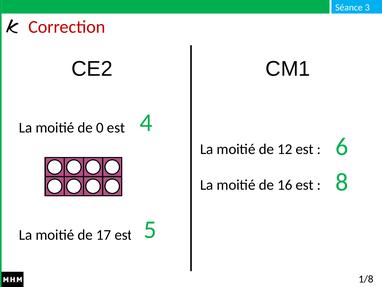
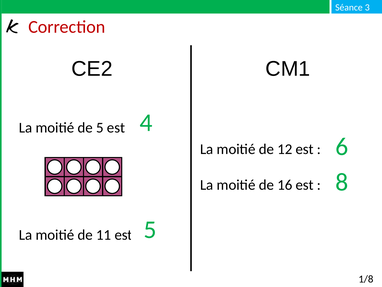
de 0: 0 -> 5 (100, 127)
17: 17 -> 11 (104, 234)
